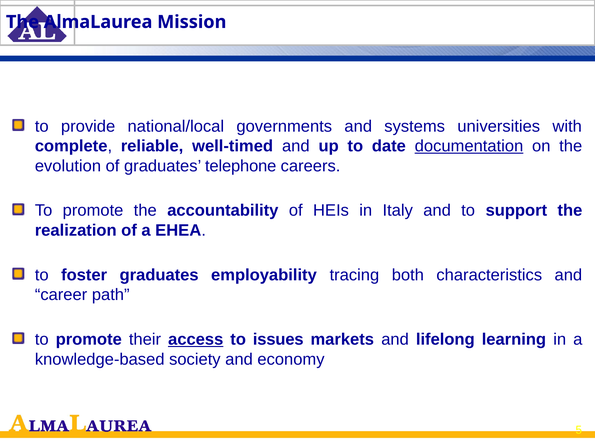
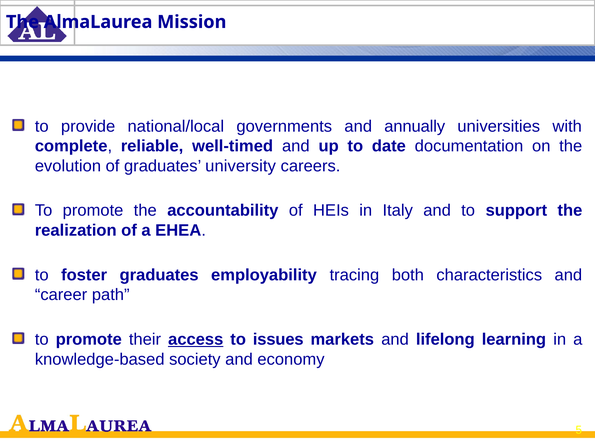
systems: systems -> annually (415, 126)
documentation underline: present -> none (469, 146)
telephone: telephone -> university (241, 166)
